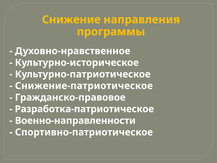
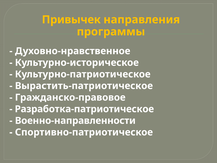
Снижение: Снижение -> Привычек (71, 20)
Снижение-патриотическое: Снижение-патриотическое -> Вырастить-патриотическое (84, 86)
